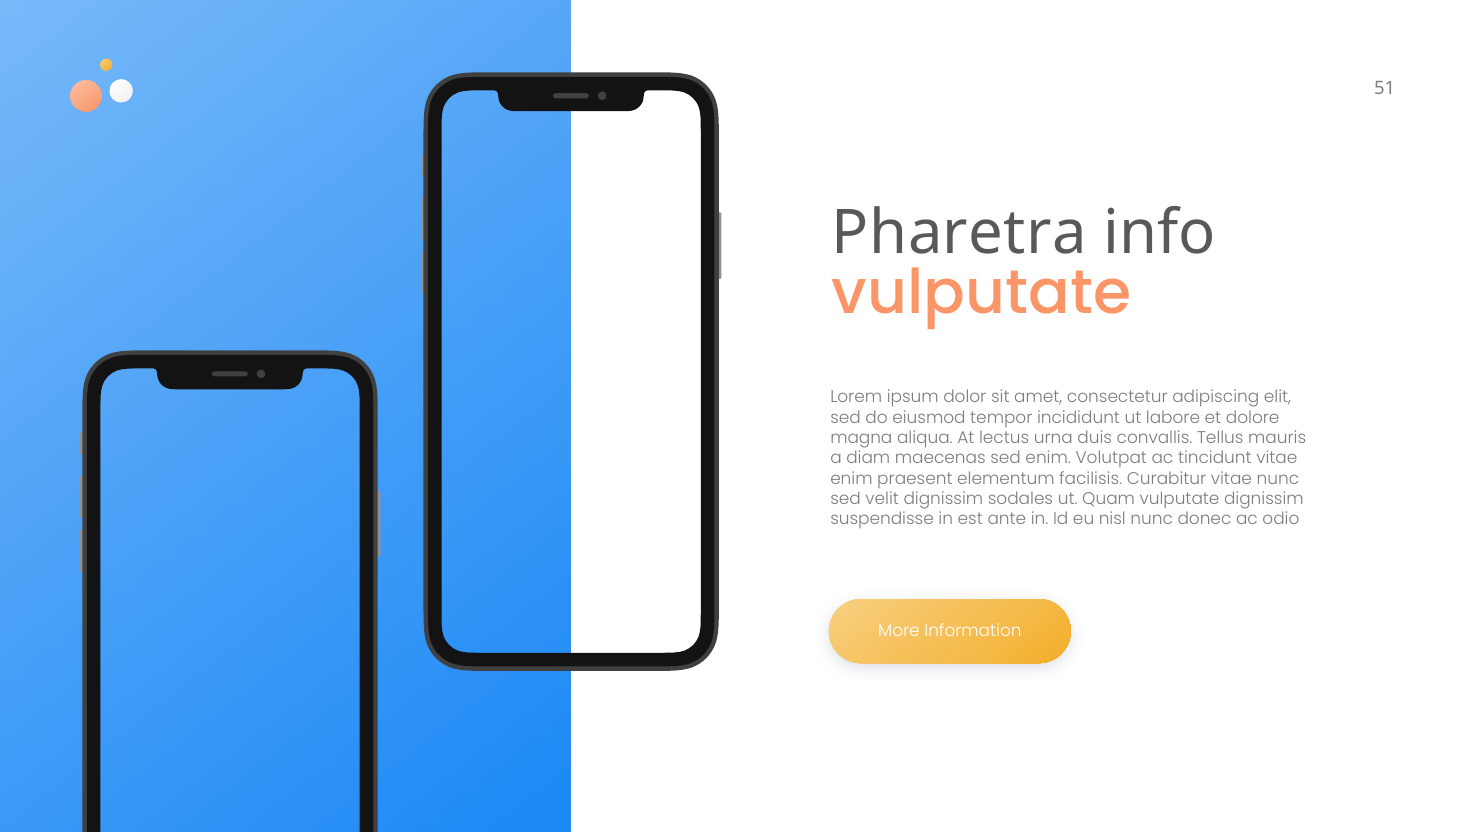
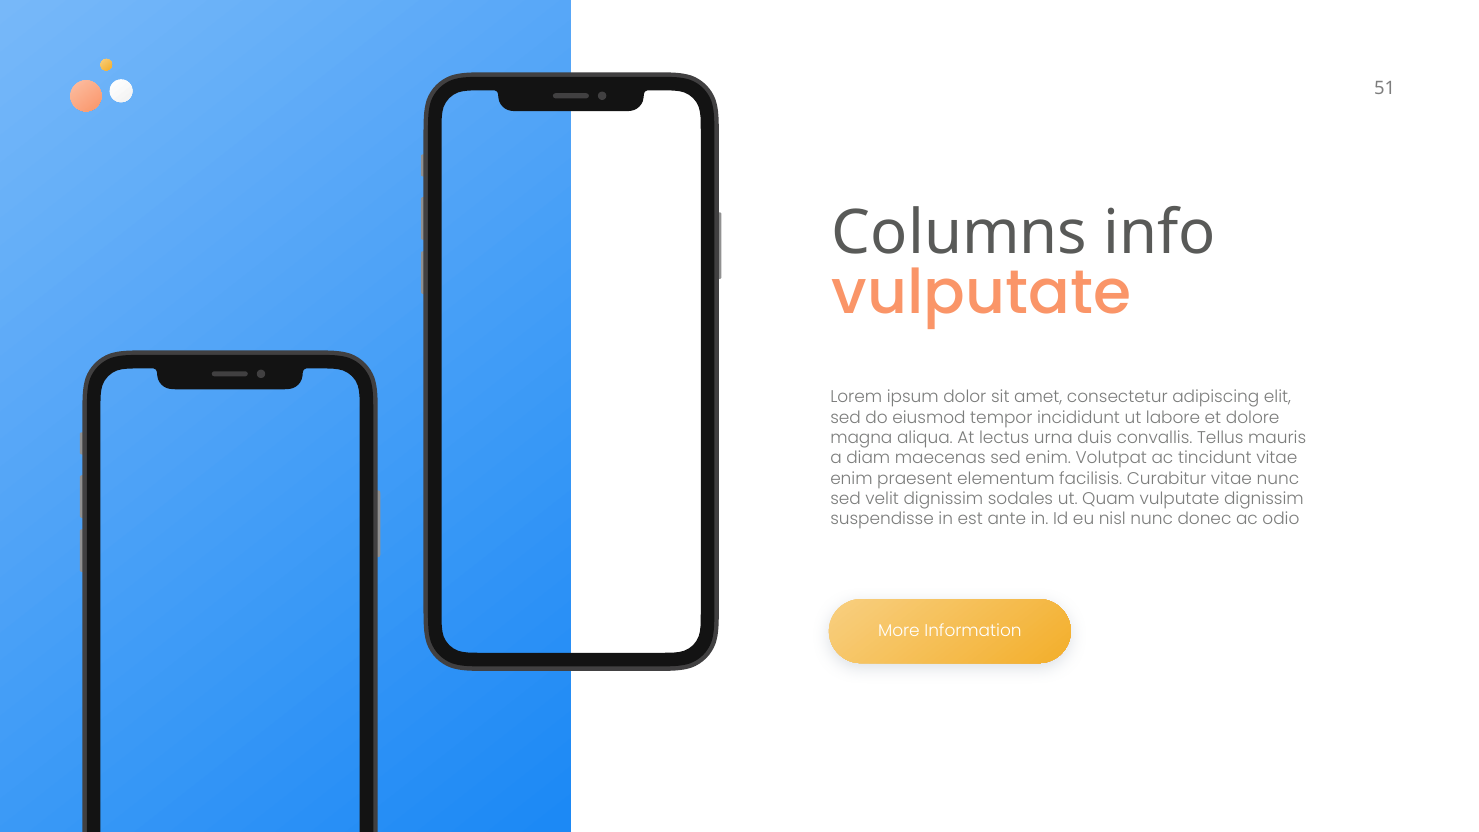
Pharetra: Pharetra -> Columns (960, 234)
